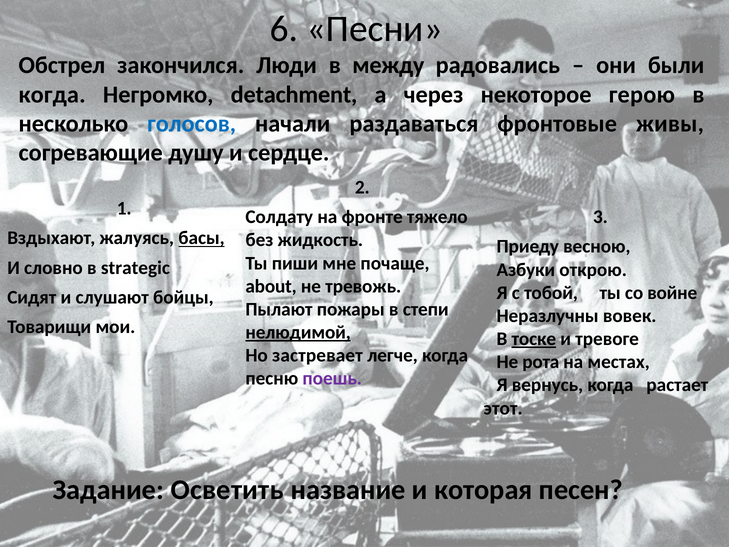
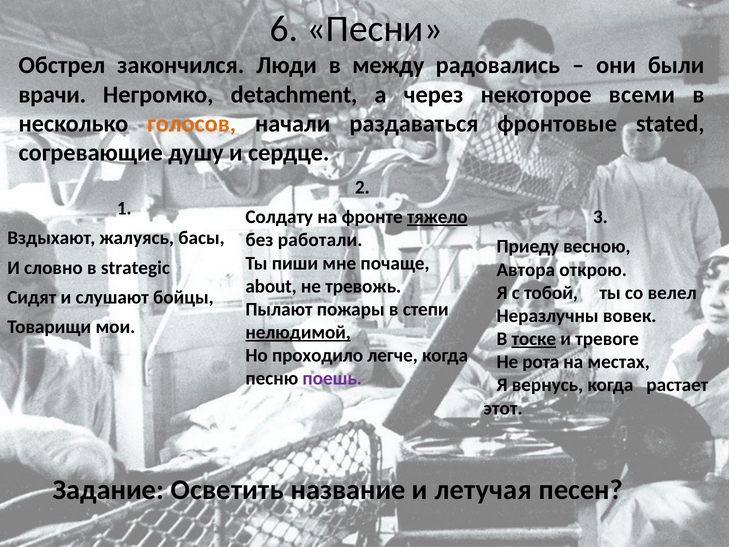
когда: когда -> врачи (52, 95)
герою: герою -> всеми (642, 95)
голосов colour: blue -> orange (192, 124)
живы: живы -> stated (670, 124)
тяжело underline: none -> present (437, 217)
басы underline: present -> none (201, 238)
жидкость: жидкость -> работали (320, 240)
Азбуки: Азбуки -> Автора (526, 270)
войне: войне -> велел (672, 293)
застревает: застревает -> проходило (318, 355)
которая: которая -> летучая (483, 490)
